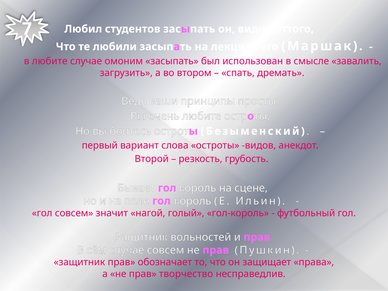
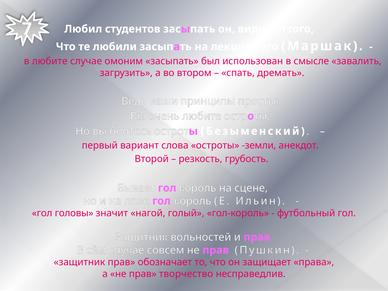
видов: видов -> земли (259, 145)
гол совсем: совсем -> головы (74, 213)
